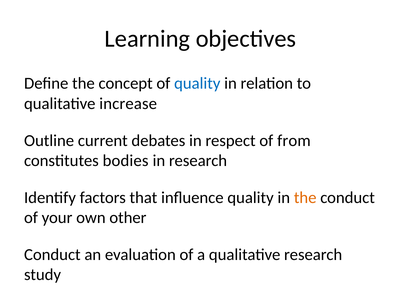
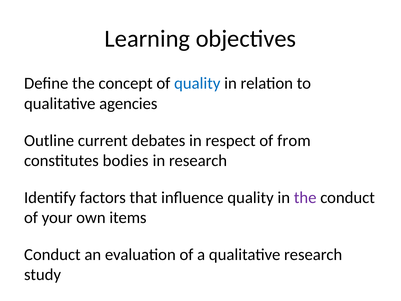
increase: increase -> agencies (128, 103)
the colour: orange -> purple (305, 197)
other: other -> items (128, 218)
